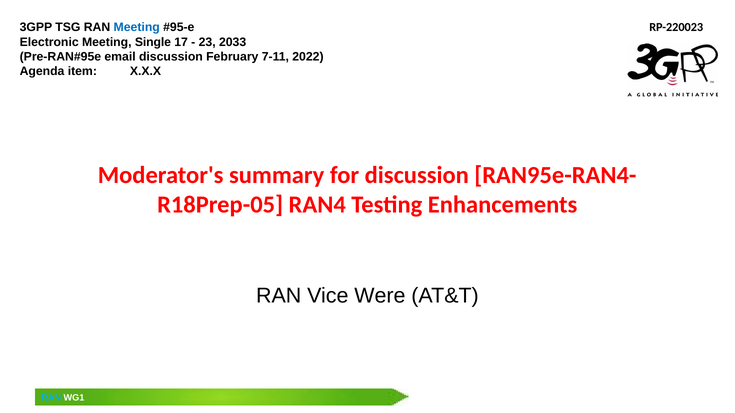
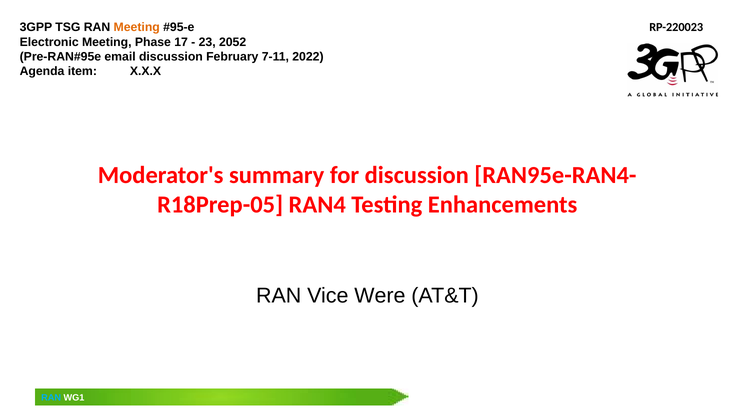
Meeting colour: blue -> orange (137, 27)
Single: Single -> Phase (153, 42)
2033: 2033 -> 2052 (233, 42)
